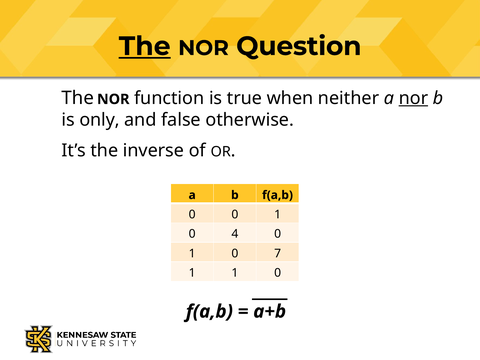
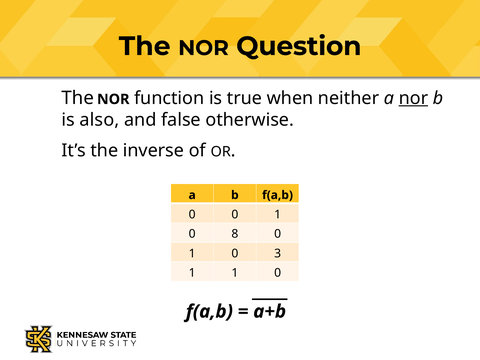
The underline: present -> none (145, 46)
only: only -> also (99, 120)
4: 4 -> 8 (235, 234)
7: 7 -> 3 (278, 254)
